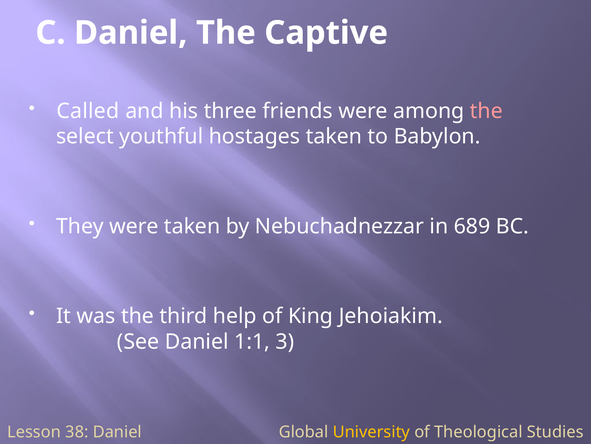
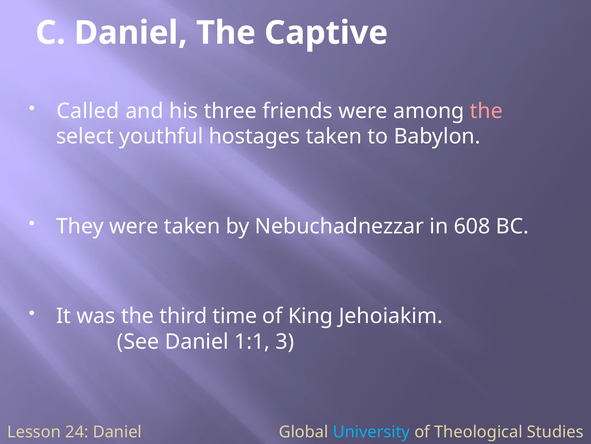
689: 689 -> 608 (472, 226)
help: help -> time (235, 315)
38: 38 -> 24 (77, 431)
University colour: yellow -> light blue (371, 431)
